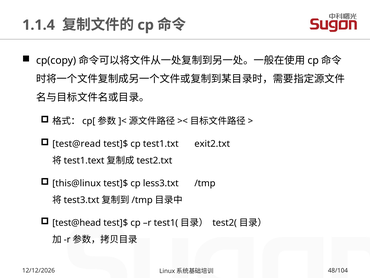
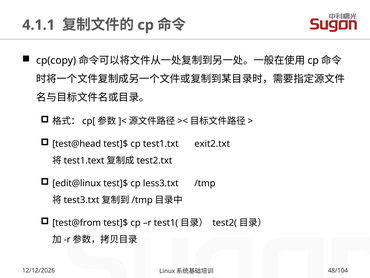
1.1.4: 1.1.4 -> 4.1.1 (39, 25)
test@read: test@read -> test@head (77, 144)
this@linux: this@linux -> edit@linux (77, 183)
test@head: test@head -> test@from (77, 223)
